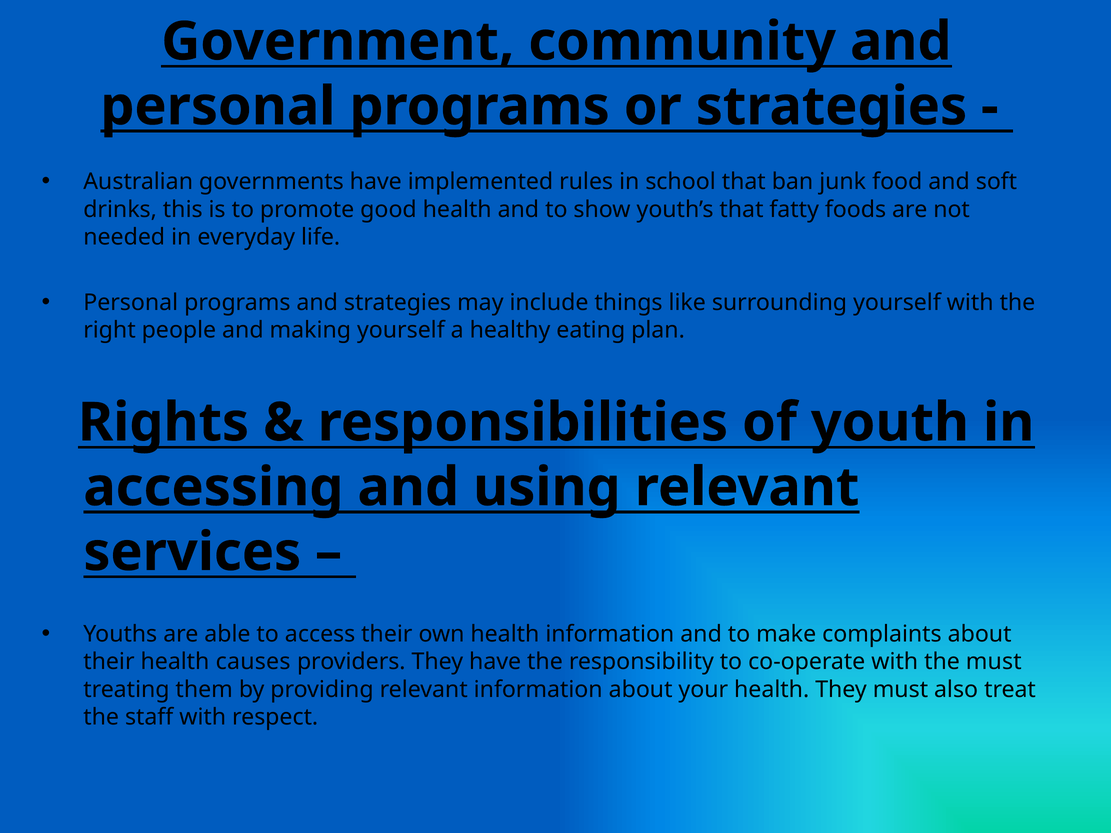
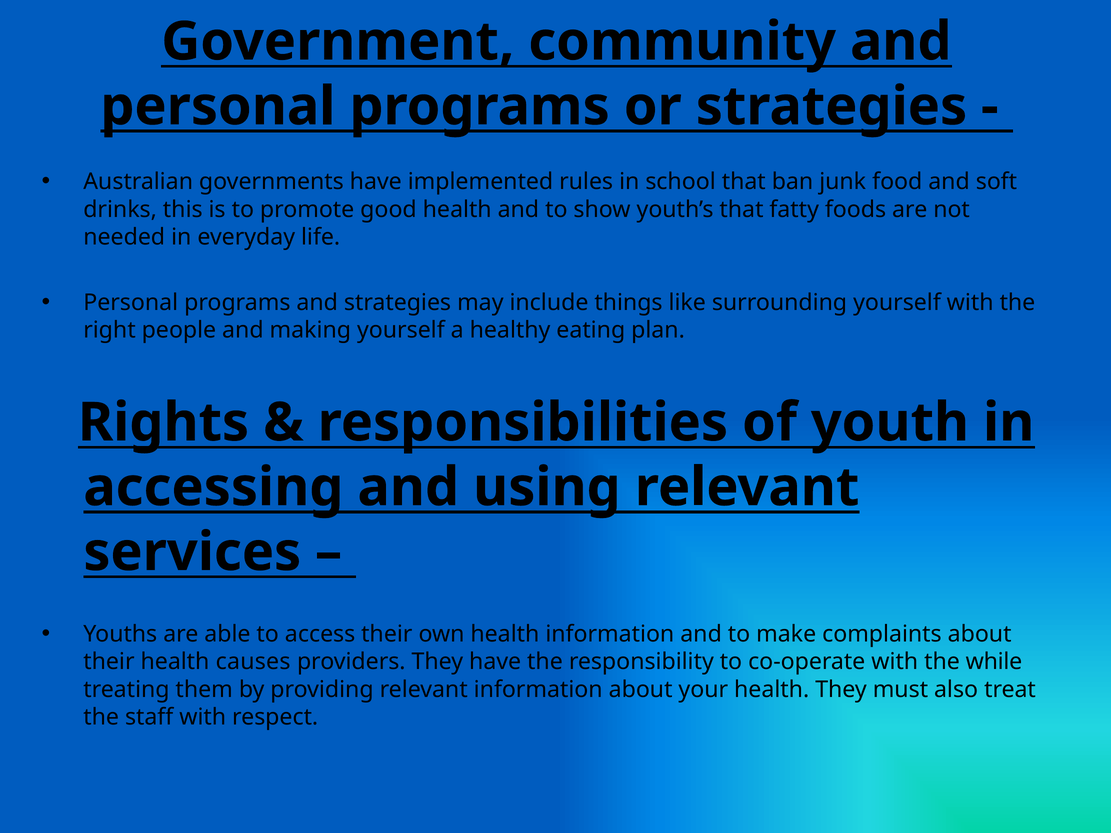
the must: must -> while (994, 662)
